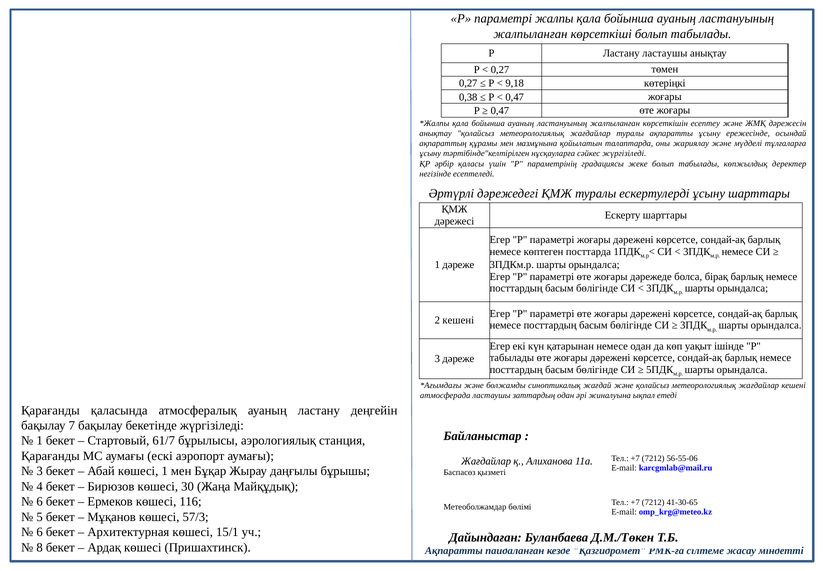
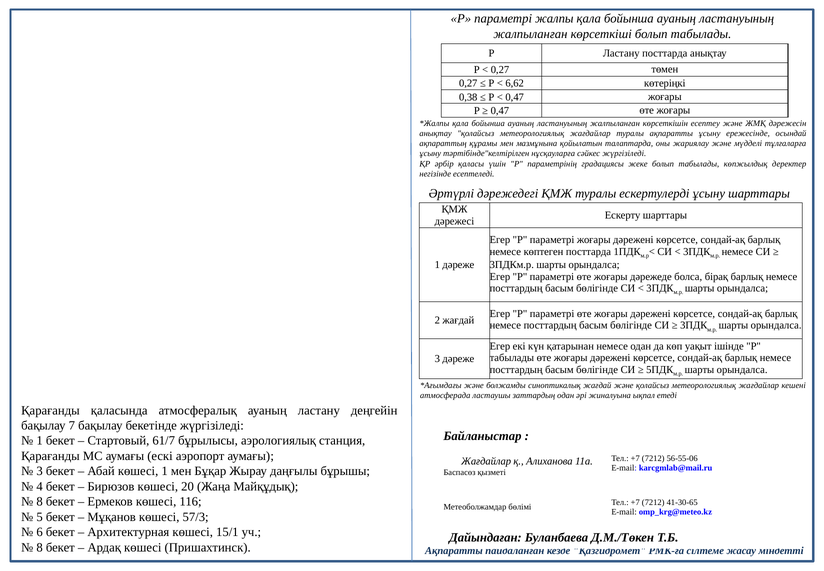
Ластану ластаушы: ластаушы -> посттарда (665, 53)
9,18: 9,18 -> 6,62 (515, 83)
2 кешені: кешені -> жағдай (458, 320)
30: 30 -> 20 (188, 486)
6: 6 -> 8 (40, 501)
